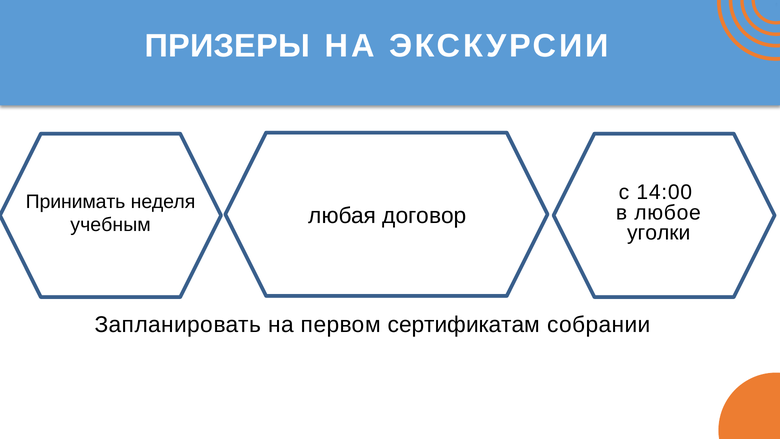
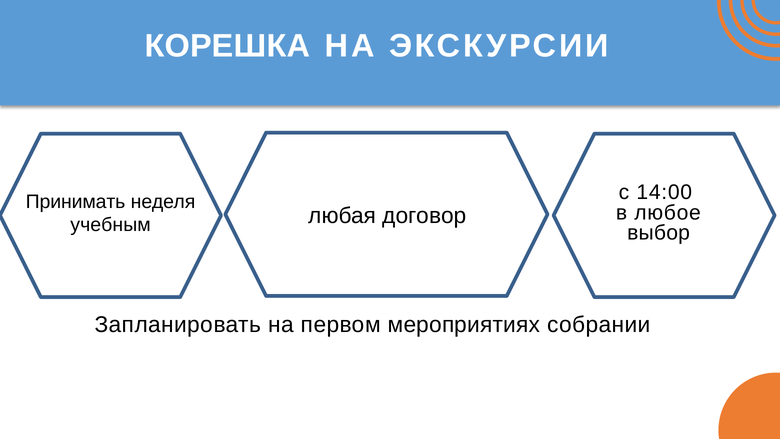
ПРИЗЕРЫ: ПРИЗЕРЫ -> КОРЕШКА (227, 46)
уголки: уголки -> выбор (659, 233)
сертификатам: сертификатам -> мероприятиях (464, 325)
